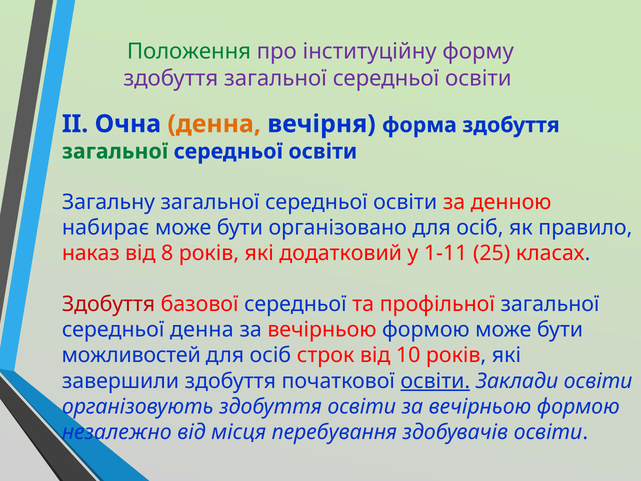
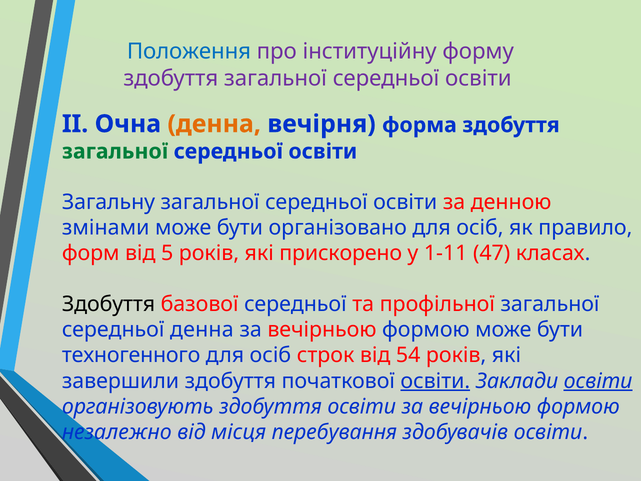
Положення colour: green -> blue (189, 51)
набирає: набирає -> змінами (106, 228)
наказ: наказ -> форм (91, 253)
8: 8 -> 5 (167, 253)
додатковий: додатковий -> прискорено (341, 253)
25: 25 -> 47 (492, 253)
Здобуття colour: red -> black (109, 304)
можливостей: можливостей -> техногенного (131, 355)
10: 10 -> 54 (408, 355)
освіти underline: none -> present (598, 381)
